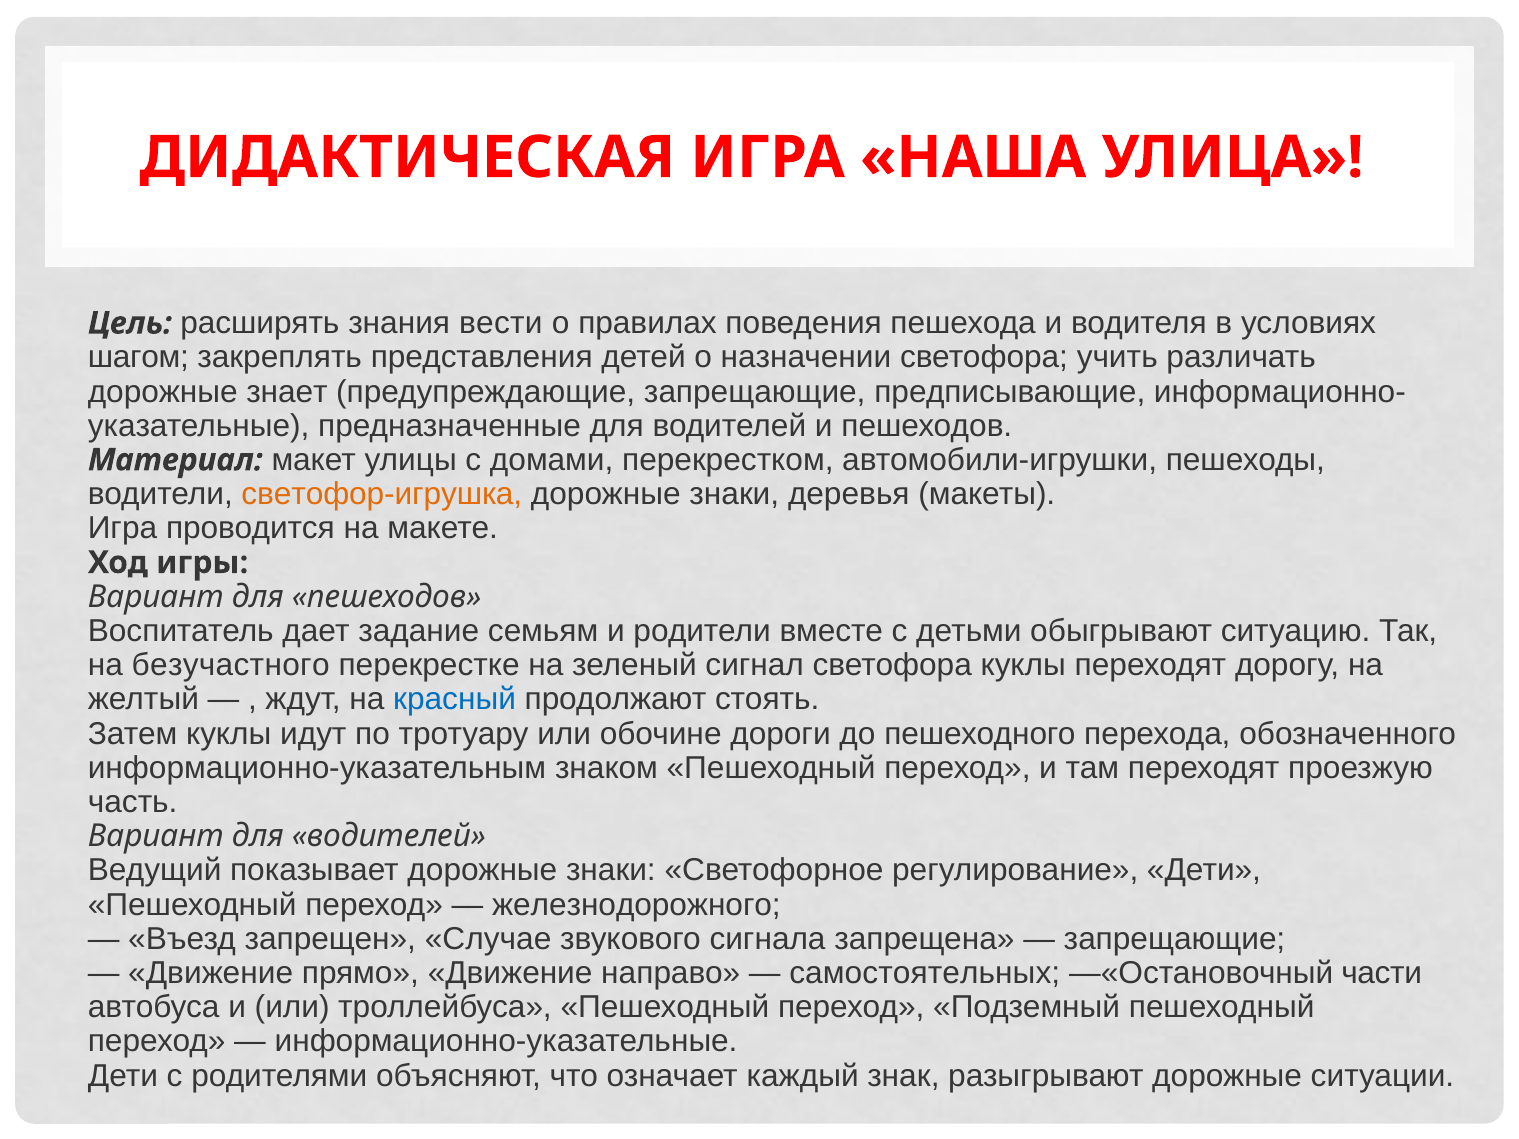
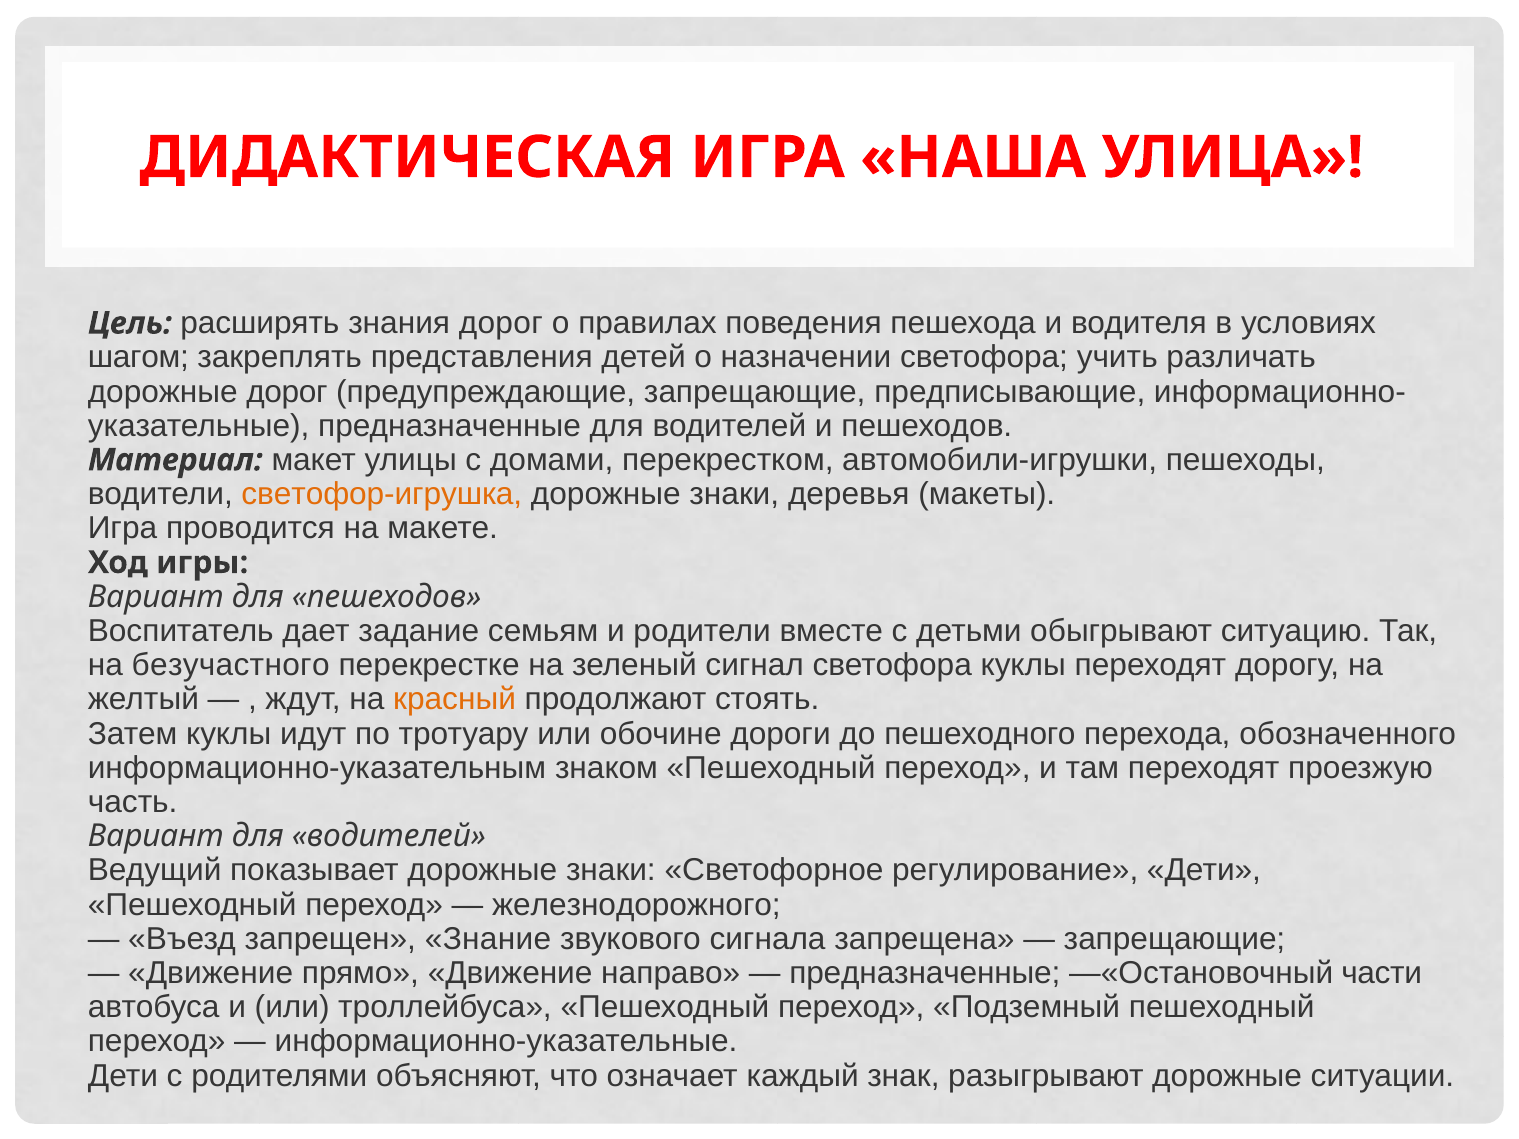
знания вести: вести -> дорог (501, 323)
дорожные знает: знает -> дорог (287, 392)
красный colour: blue -> orange (455, 700)
Случае: Случае -> Знание (488, 939)
самостоятельных: самостоятельных -> предназначенные (925, 973)
